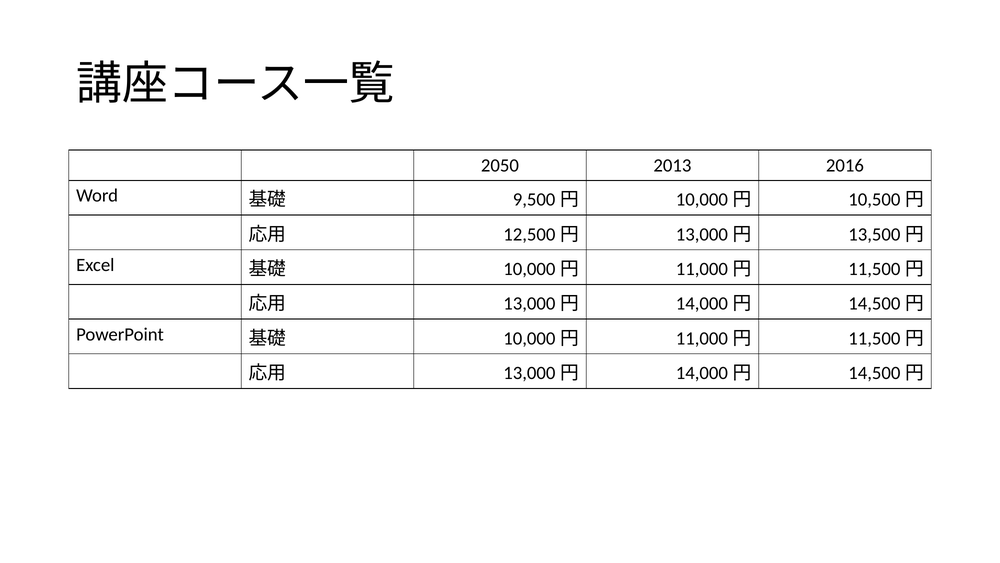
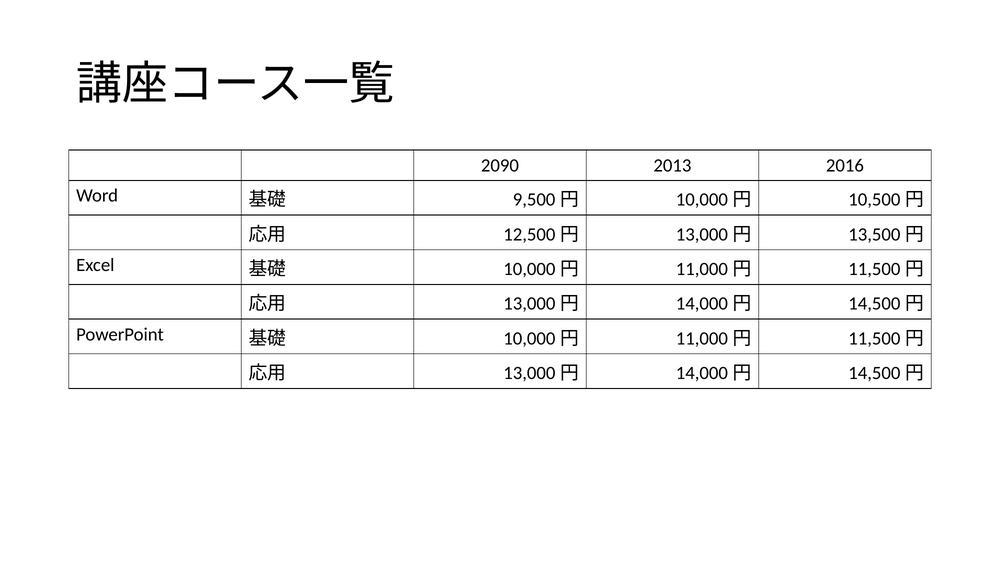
2050: 2050 -> 2090 (500, 165)
